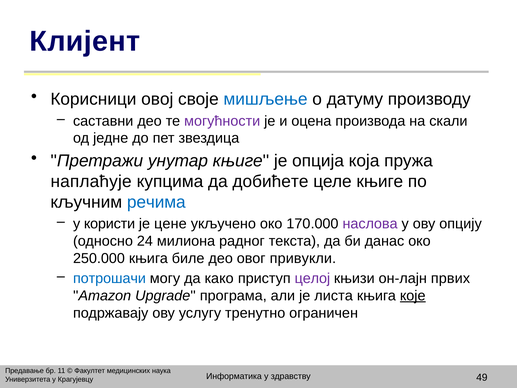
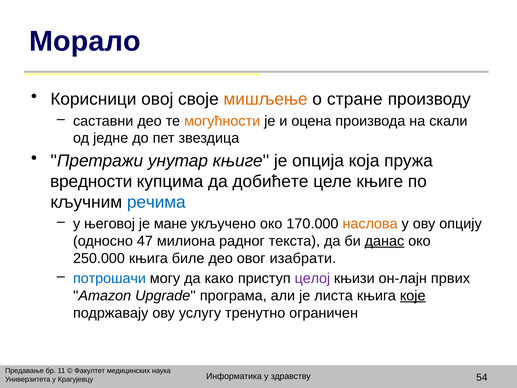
Клијент: Клијент -> Морало (85, 41)
мишљење colour: blue -> orange (266, 99)
датуму: датуму -> стране (355, 99)
могућности colour: purple -> orange (222, 121)
наплаћује: наплаћује -> вредности (91, 181)
користи: користи -> његовој (110, 224)
цене: цене -> мане (171, 224)
наслова colour: purple -> orange (370, 224)
24: 24 -> 47 (145, 241)
данас underline: none -> present (384, 241)
привукли: привукли -> изабрати (303, 258)
49: 49 -> 54 (482, 377)
